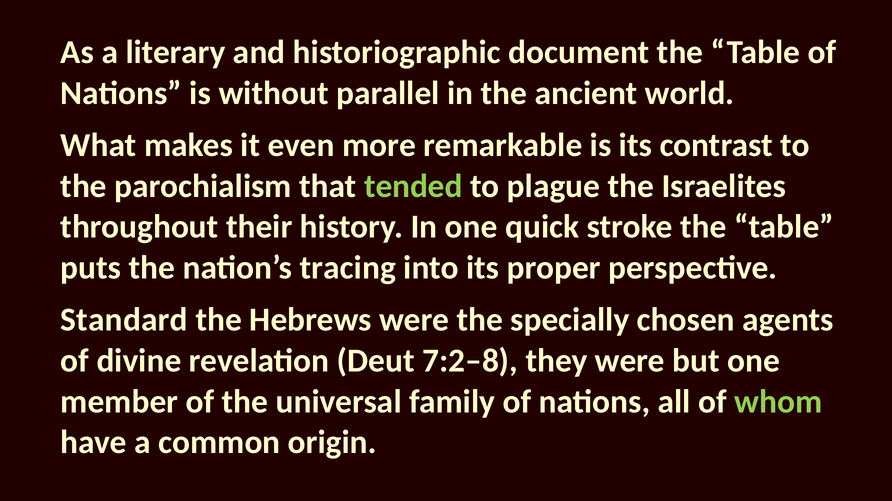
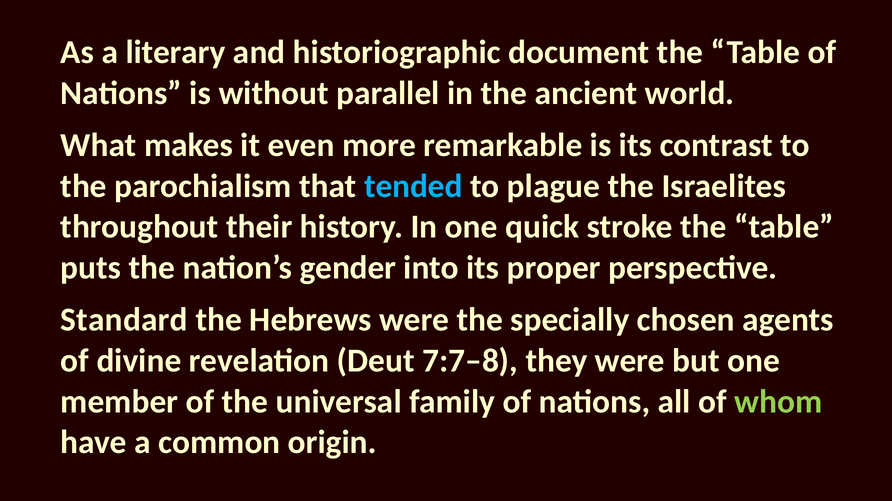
tended colour: light green -> light blue (413, 186)
tracing: tracing -> gender (348, 268)
7:2–8: 7:2–8 -> 7:7–8 (470, 361)
